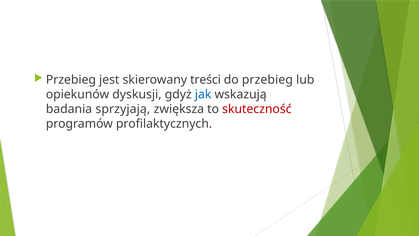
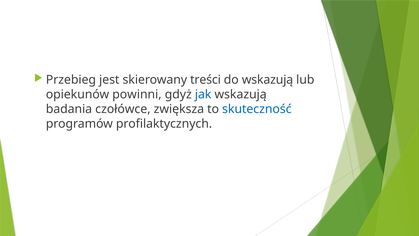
do przebieg: przebieg -> wskazują (267, 80)
dyskusji: dyskusji -> powinni (137, 94)
sprzyjają: sprzyjają -> czołówce (123, 109)
skuteczność colour: red -> blue (257, 109)
